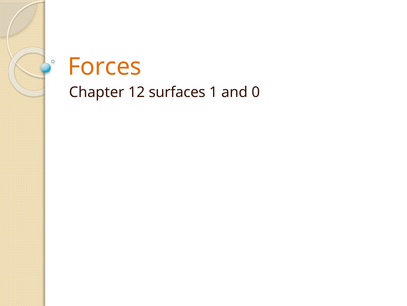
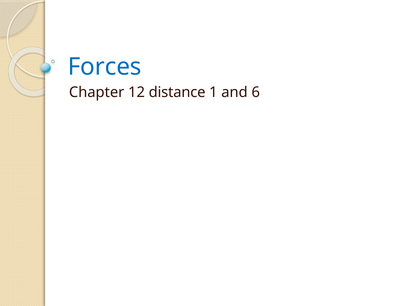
Forces colour: orange -> blue (105, 67)
surfaces: surfaces -> distance (177, 92)
0: 0 -> 6 (256, 92)
